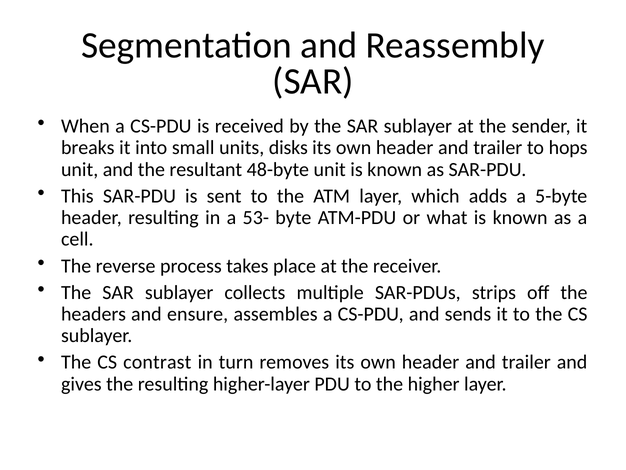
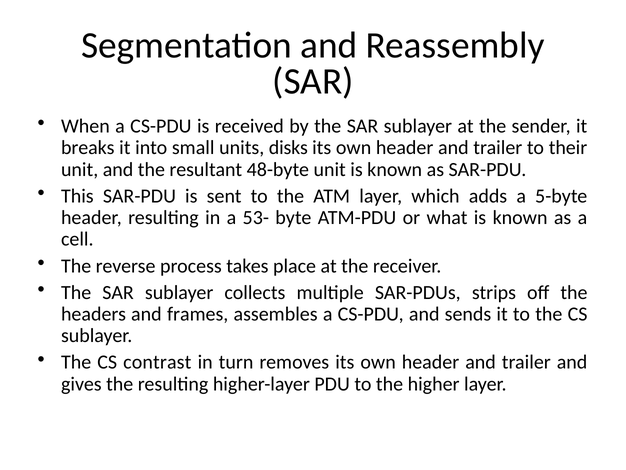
hops: hops -> their (568, 148)
ensure: ensure -> frames (198, 314)
